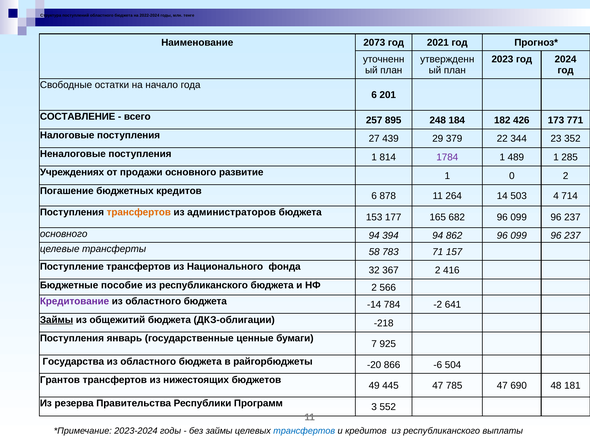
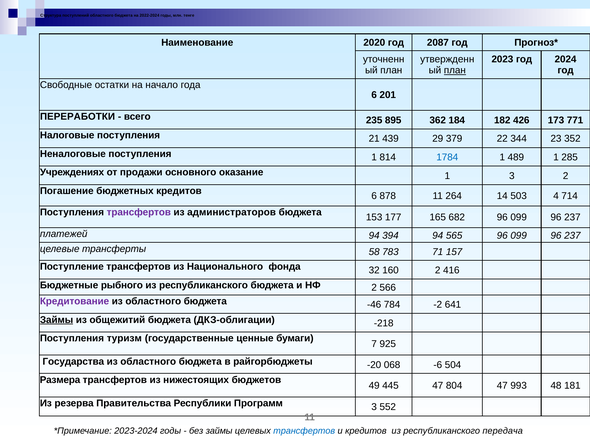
2073: 2073 -> 2020 (374, 42)
2021: 2021 -> 2087 (438, 42)
план underline: none -> present (455, 70)
СОСТАВЛЕНИЕ: СОСТАВЛЕНИЕ -> ПЕРЕРАБОТКИ (78, 117)
257: 257 -> 235 (374, 120)
248: 248 -> 362 (438, 120)
27: 27 -> 21 (374, 139)
1784 colour: purple -> blue (447, 157)
развитие: развитие -> оказание (241, 172)
1 0: 0 -> 3 (512, 176)
трансфертов colour: orange -> purple (139, 212)
основного: основного -> платежей (64, 234)
862: 862 -> 565 (454, 235)
367: 367 -> 160 (391, 270)
пособие: пособие -> рыбного (122, 285)
-14: -14 -> -46 (374, 304)
январь: январь -> туризм (124, 338)
866: 866 -> 068 (392, 364)
Грантов: Грантов -> Размера (60, 379)
785: 785 -> 804 (454, 385)
690: 690 -> 993 (519, 385)
выплаты: выплаты -> передача (503, 430)
